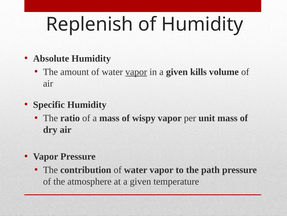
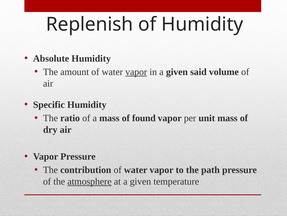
kills: kills -> said (198, 72)
wispy: wispy -> found (144, 118)
atmosphere underline: none -> present (89, 181)
